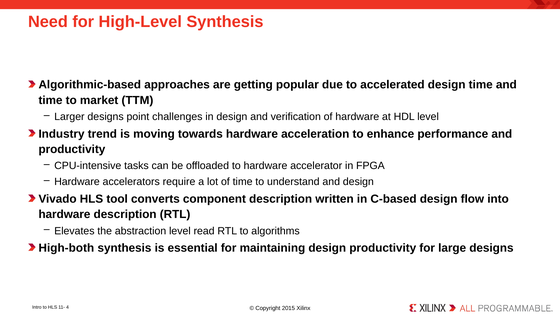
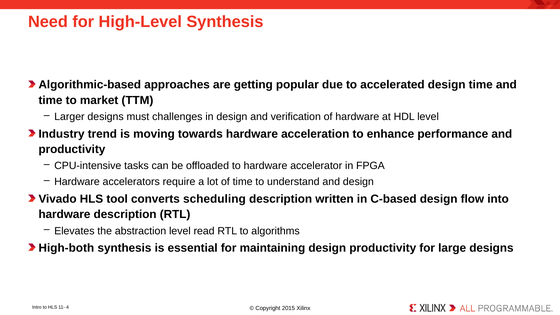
point: point -> must (138, 117)
component: component -> scheduling (214, 199)
